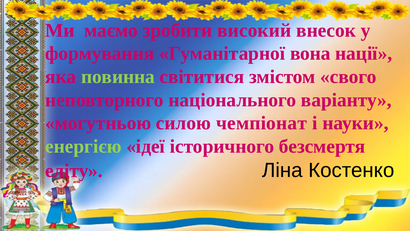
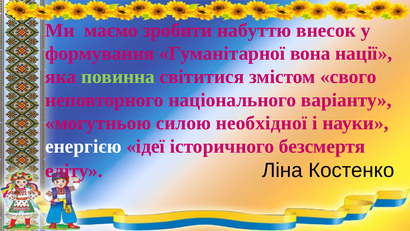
високий: високий -> набуттю (254, 30)
чемпіонат: чемпіонат -> необхідної (262, 123)
енергією colour: light green -> white (83, 146)
